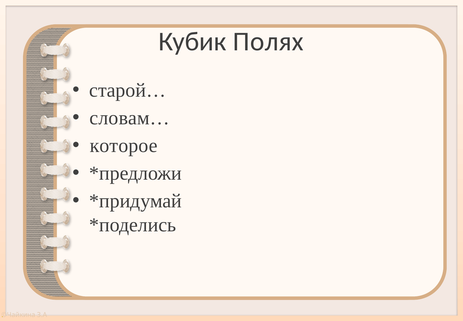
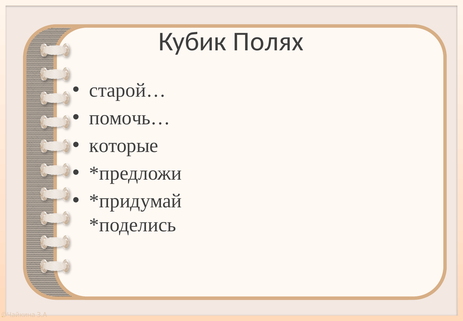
словам…: словам… -> помочь… (130, 118)
которое: которое -> которые (124, 146)
